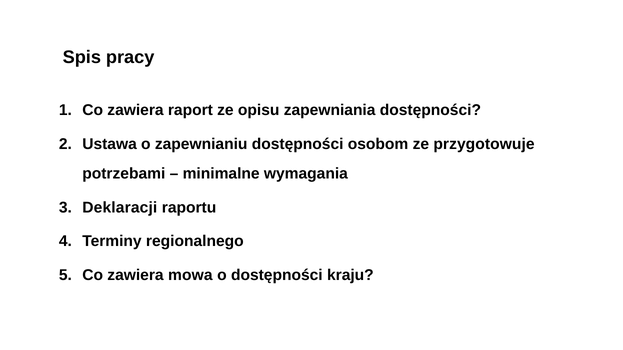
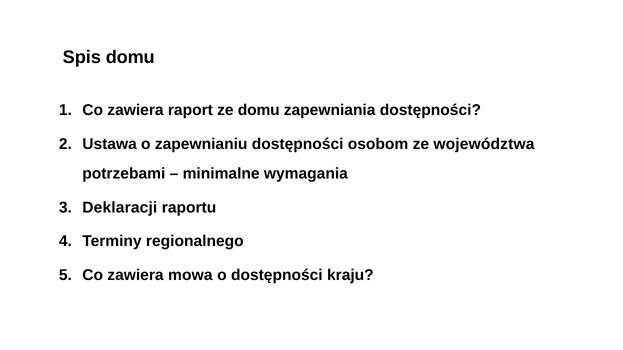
Spis pracy: pracy -> domu (130, 57)
ze opisu: opisu -> domu (259, 110)
przygotowuje: przygotowuje -> województwa (484, 144)
